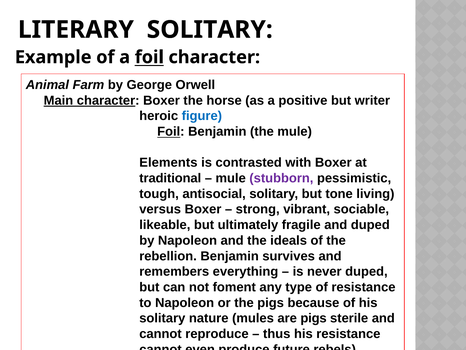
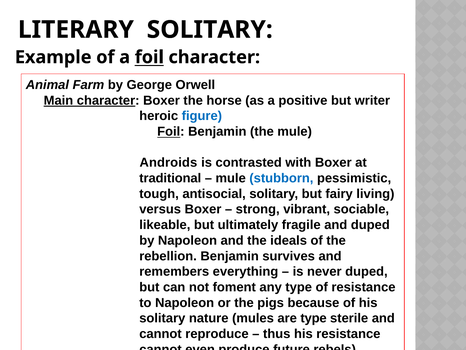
Elements: Elements -> Androids (168, 162)
stubborn colour: purple -> blue (281, 178)
tone: tone -> fairy (339, 194)
are pigs: pigs -> type (314, 318)
